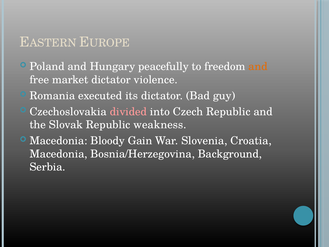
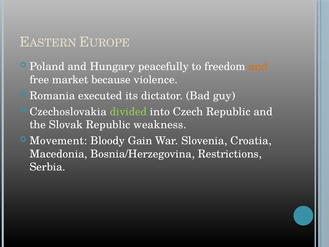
market dictator: dictator -> because (111, 80)
divided colour: pink -> light green (128, 112)
Macedonia: Macedonia -> Movement (58, 141)
Background: Background -> Restrictions (230, 154)
